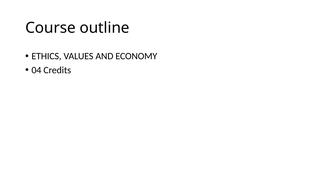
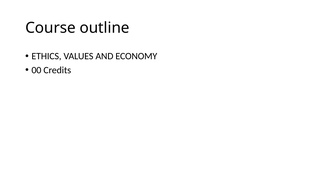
04: 04 -> 00 (36, 70)
